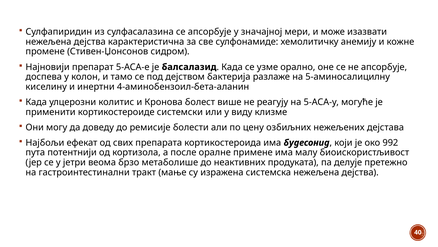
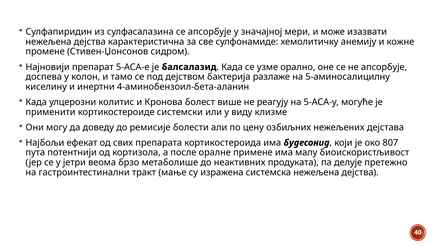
992: 992 -> 807 (390, 142)
